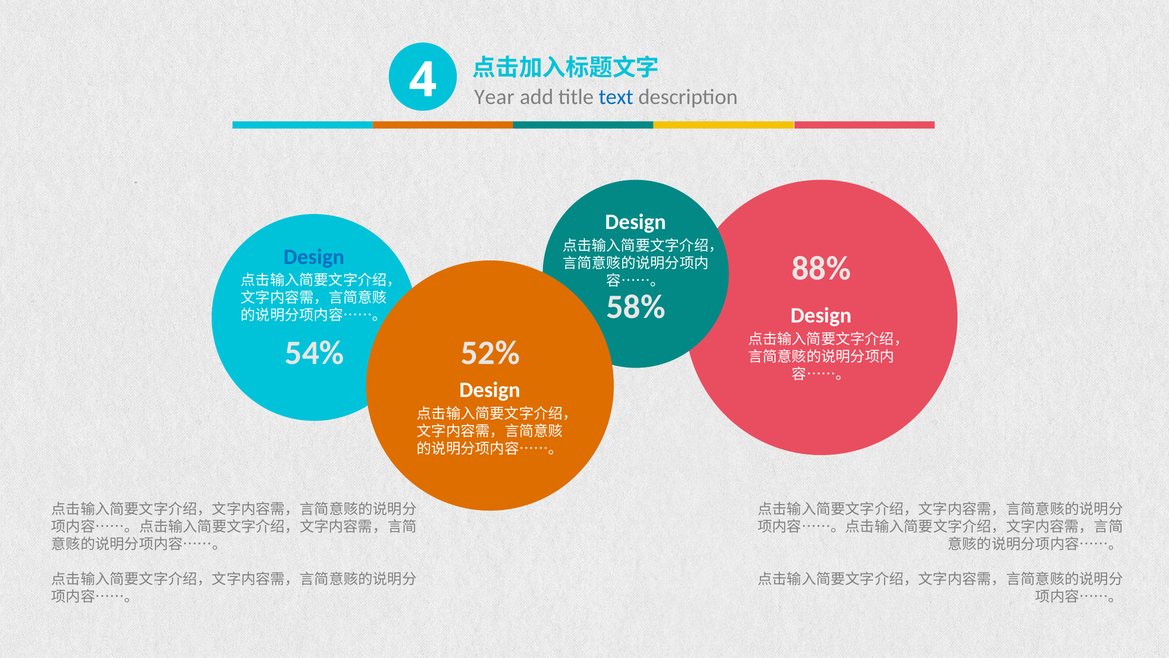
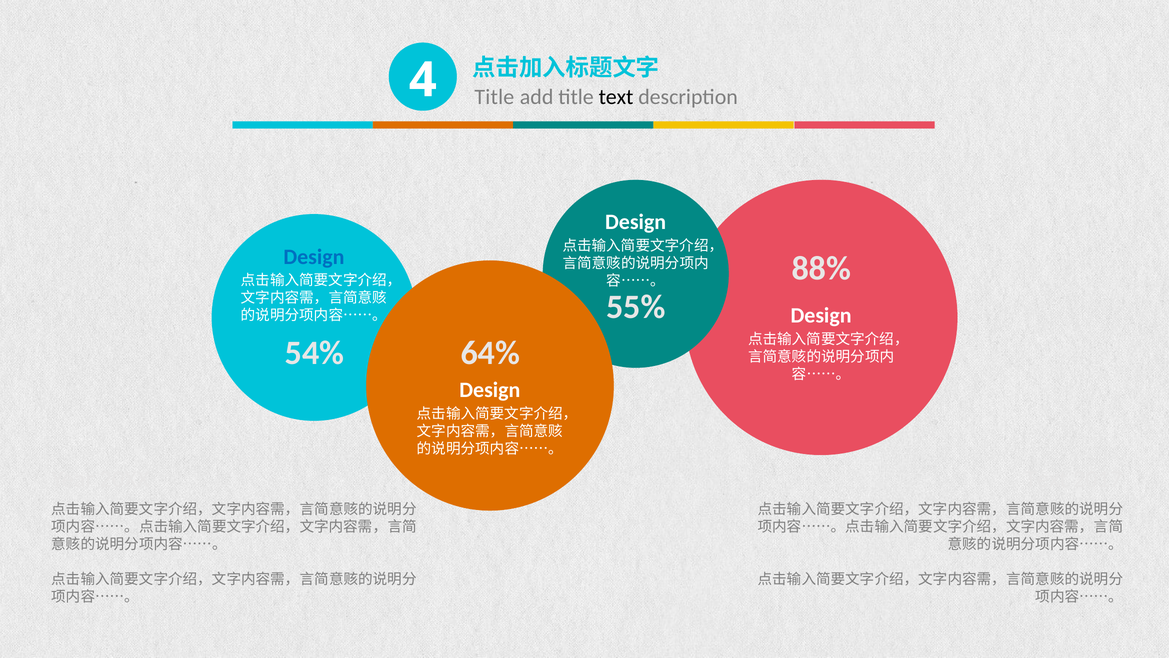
Year: Year -> Title (494, 97)
text colour: blue -> black (616, 97)
58%: 58% -> 55% (636, 307)
52%: 52% -> 64% (490, 353)
